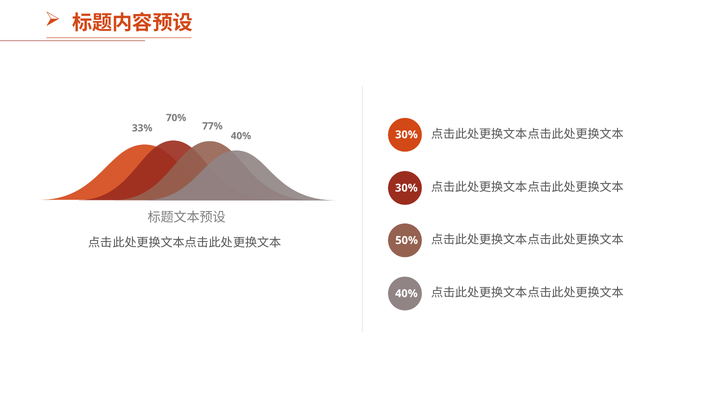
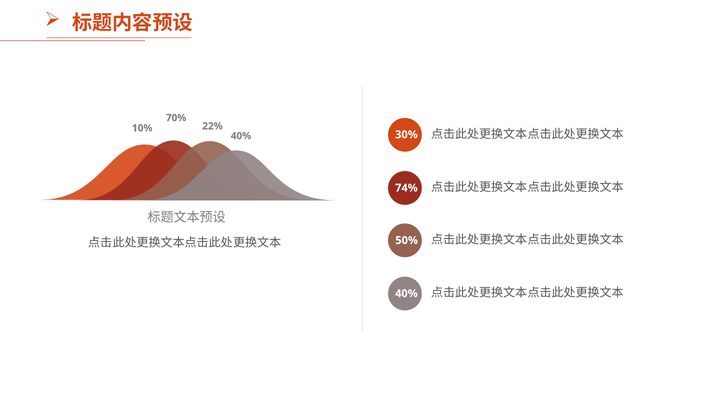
77%: 77% -> 22% (212, 126)
33%: 33% -> 10% (142, 128)
30%: 30% -> 74% (406, 188)
